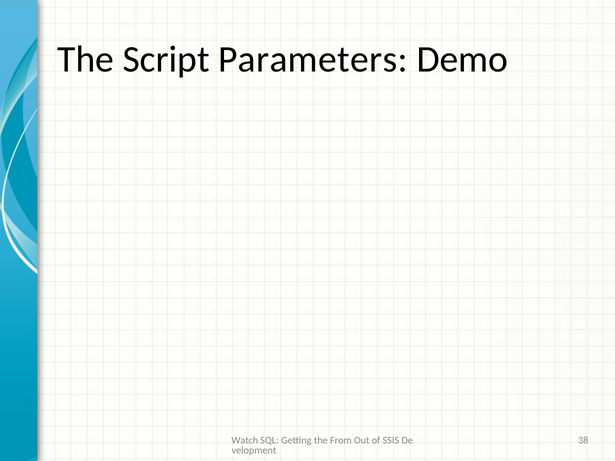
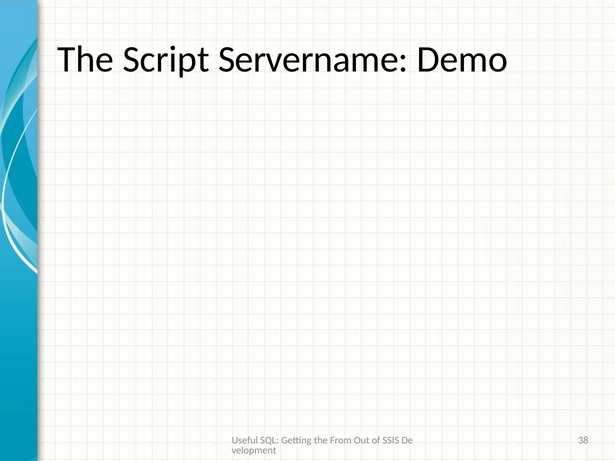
Parameters: Parameters -> Servername (313, 59)
Watch: Watch -> Useful (245, 440)
